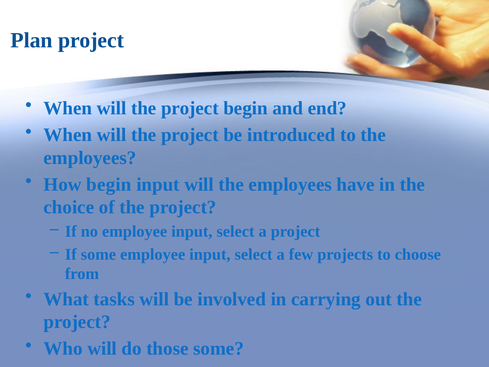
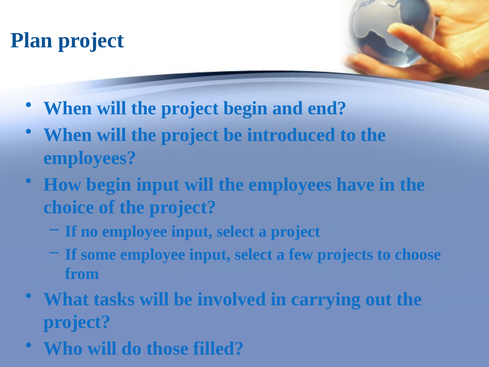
those some: some -> filled (219, 348)
